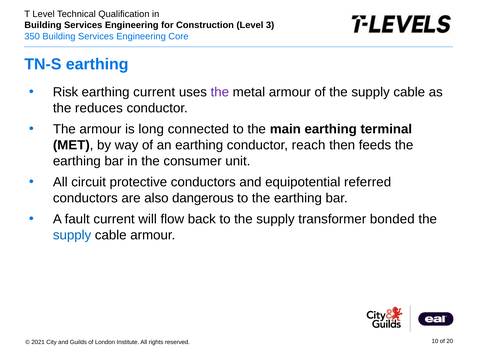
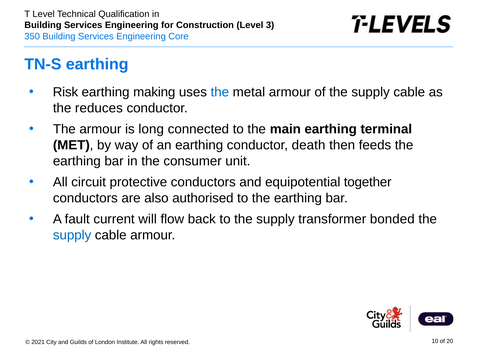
earthing current: current -> making (154, 92)
the colour: purple -> blue (220, 92)
reach: reach -> death (309, 145)
referred: referred -> together (368, 183)
dangerous: dangerous -> authorised (203, 198)
